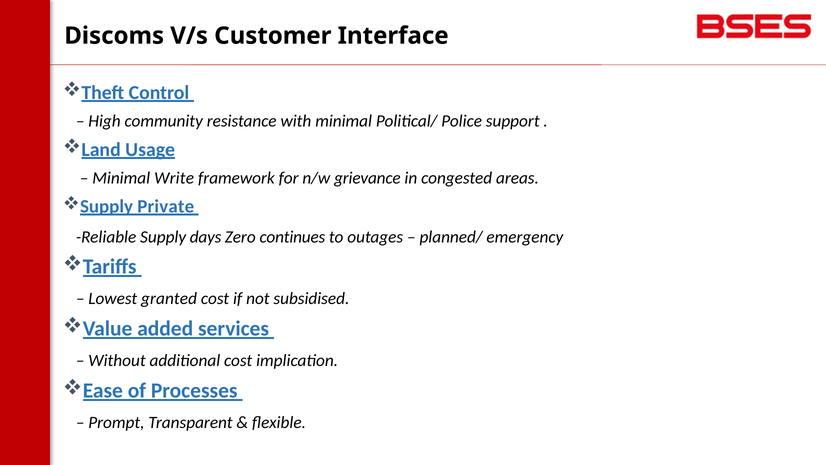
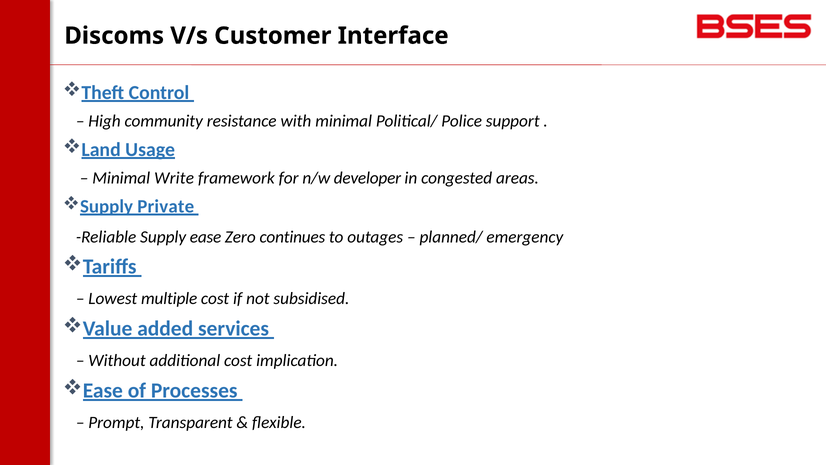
grievance: grievance -> developer (367, 178)
Supply days: days -> ease (206, 237)
granted: granted -> multiple (169, 298)
